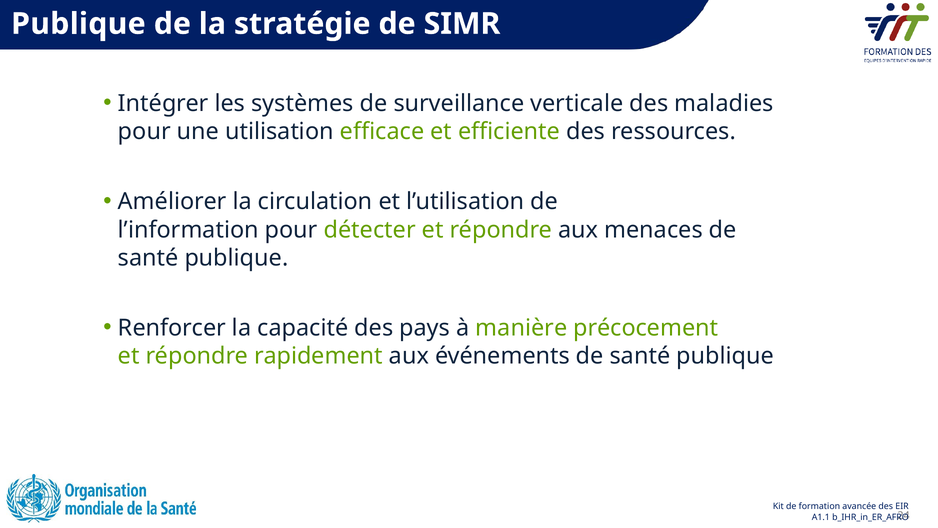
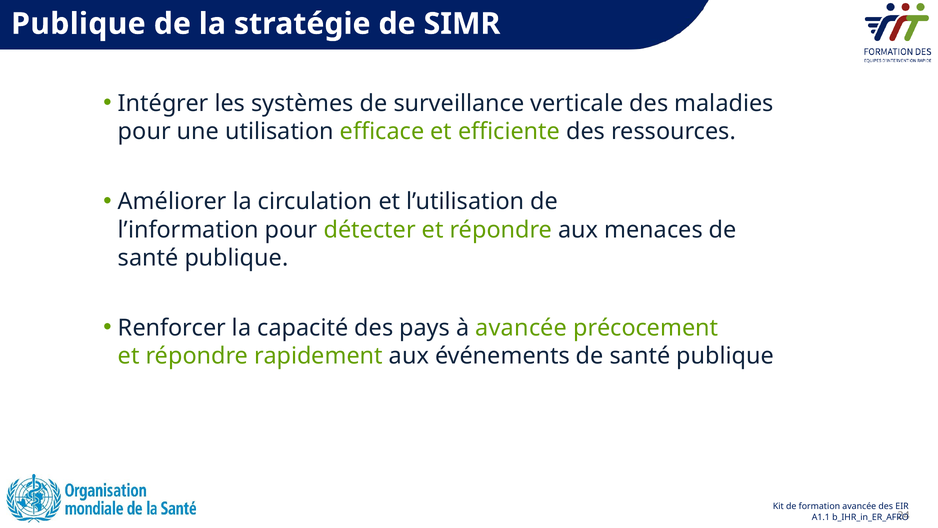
à manière: manière -> avancée (521, 328)
